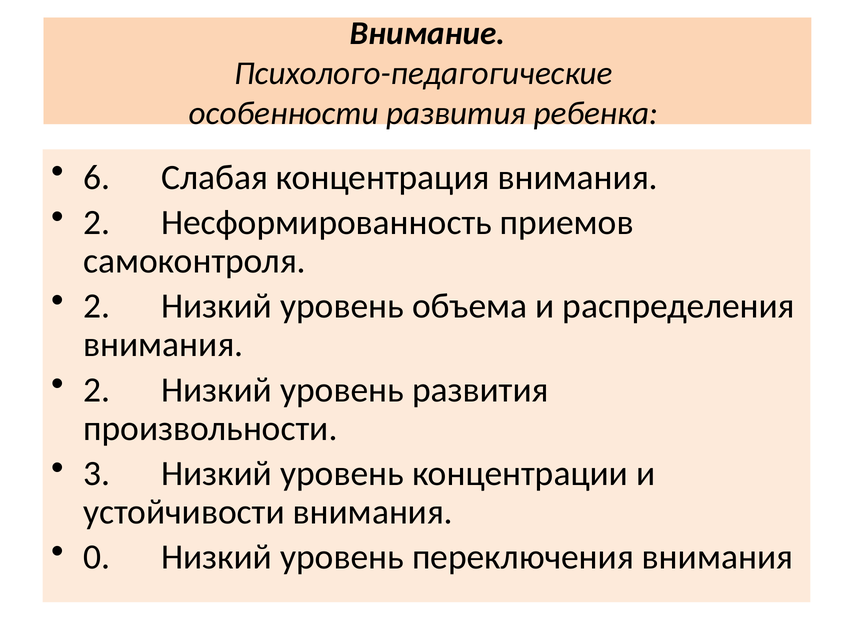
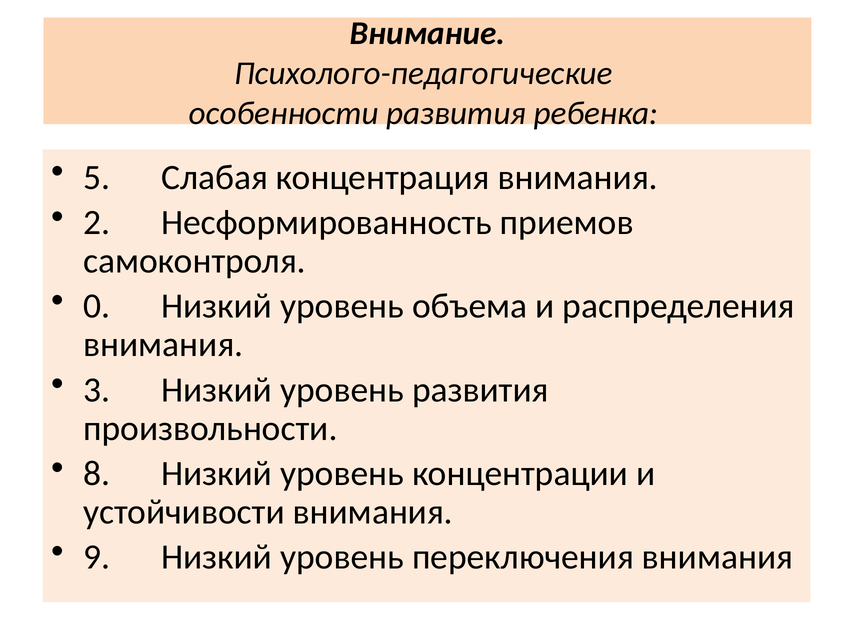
6: 6 -> 5 (97, 177)
2: 2 -> 0 (97, 306)
2: 2 -> 3 (97, 390)
3: 3 -> 8 (97, 473)
0: 0 -> 9 (97, 557)
